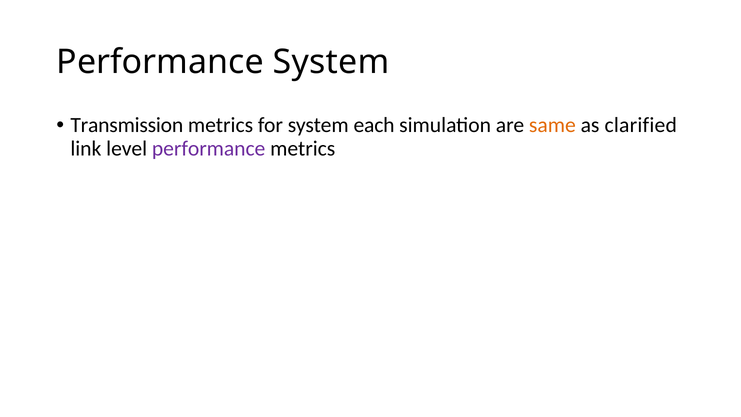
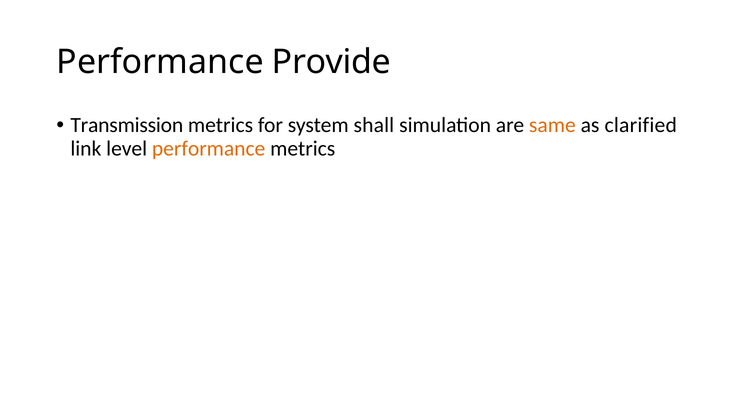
Performance System: System -> Provide (331, 62)
each: each -> shall (374, 125)
performance colour: purple -> orange (209, 149)
